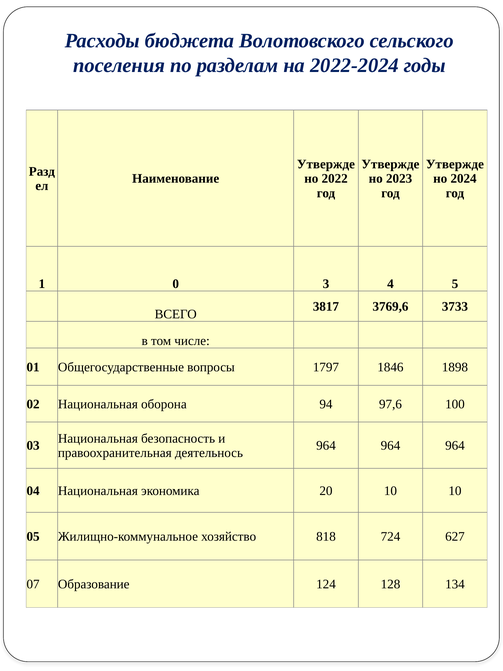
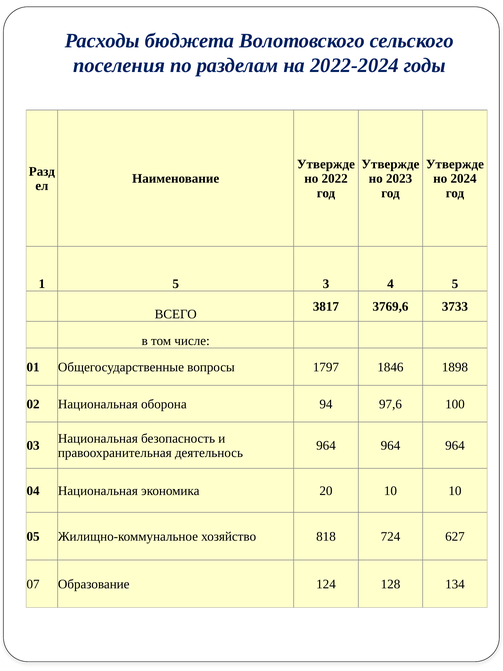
1 0: 0 -> 5 (176, 284)
